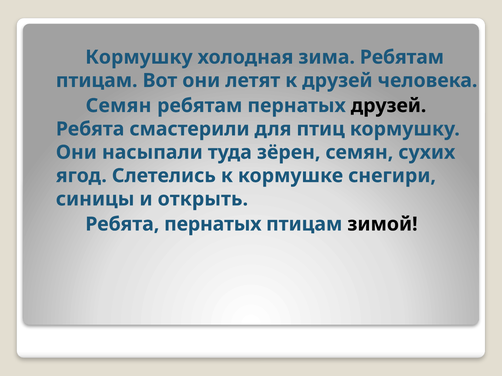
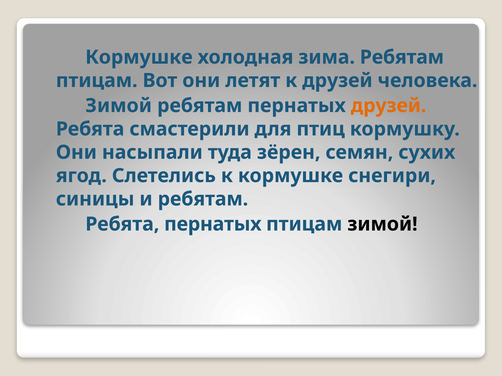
Кормушку: Кормушку -> Кормушке (139, 57)
Семян: Семян -> Зимой (119, 106)
друзей colour: black -> orange (389, 106)
и открыть: открыть -> ребятам (203, 199)
